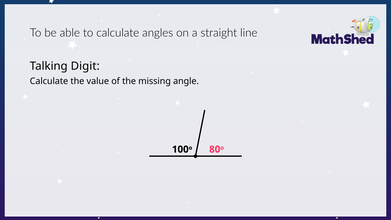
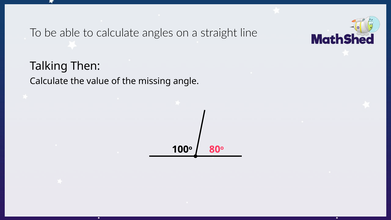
Digit: Digit -> Then (85, 66)
